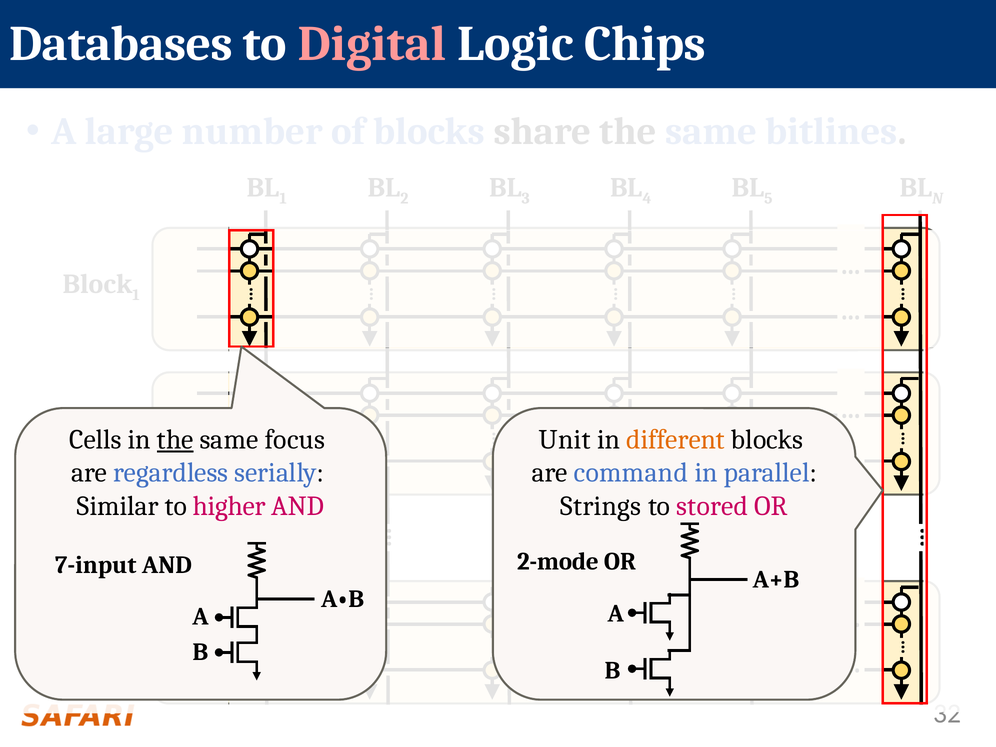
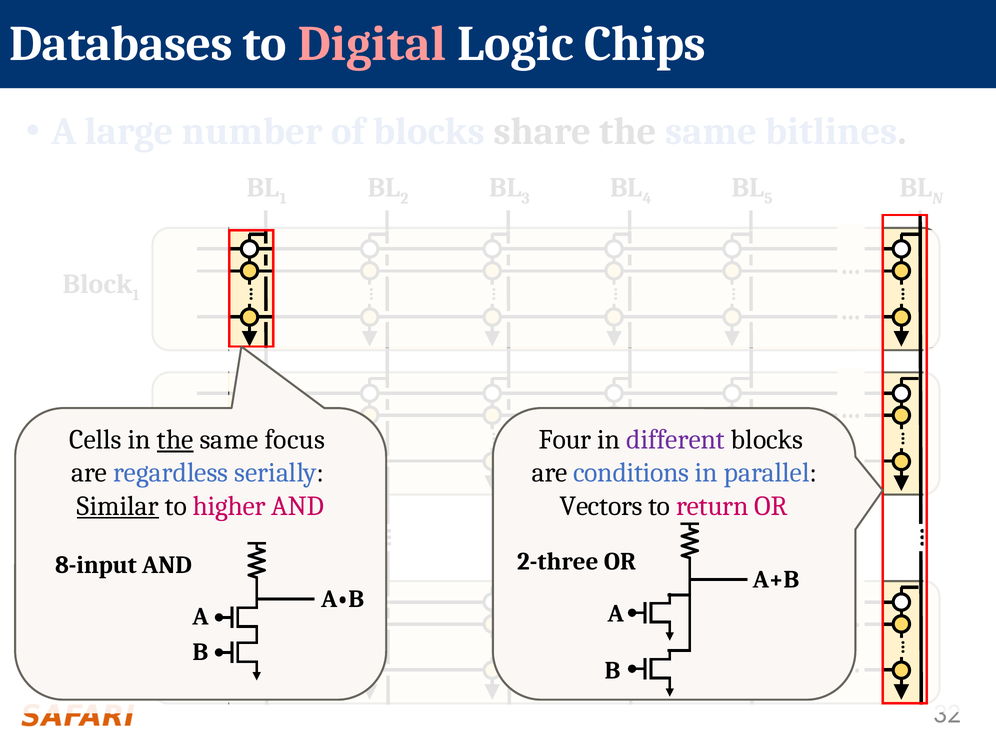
Unit: Unit -> Four (565, 440)
different colour: orange -> purple (676, 440)
command: command -> conditions (631, 473)
Similar underline: none -> present (118, 506)
Strings: Strings -> Vectors (601, 506)
stored: stored -> return (712, 506)
2-mode: 2-mode -> 2-three (558, 562)
7-input: 7-input -> 8-input (96, 565)
